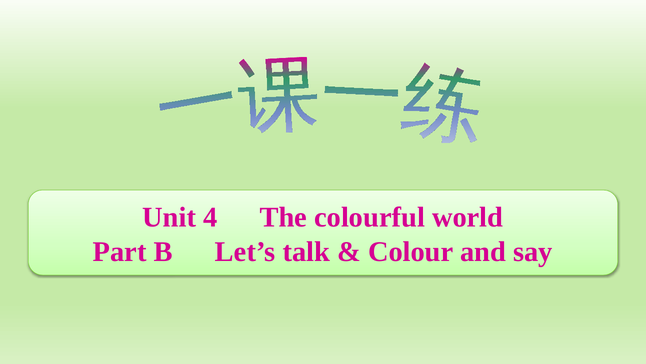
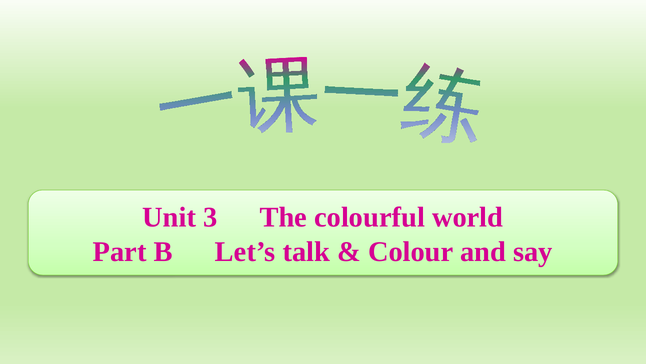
4: 4 -> 3 (210, 217)
